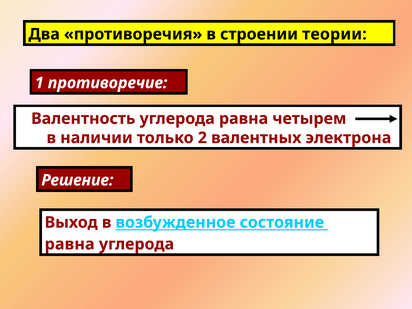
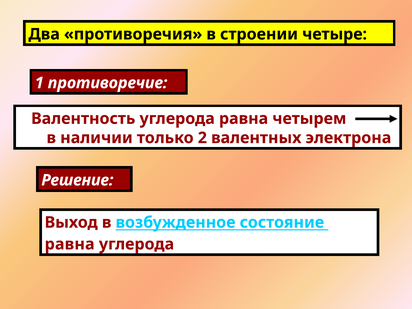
теории: теории -> четыре (335, 34)
